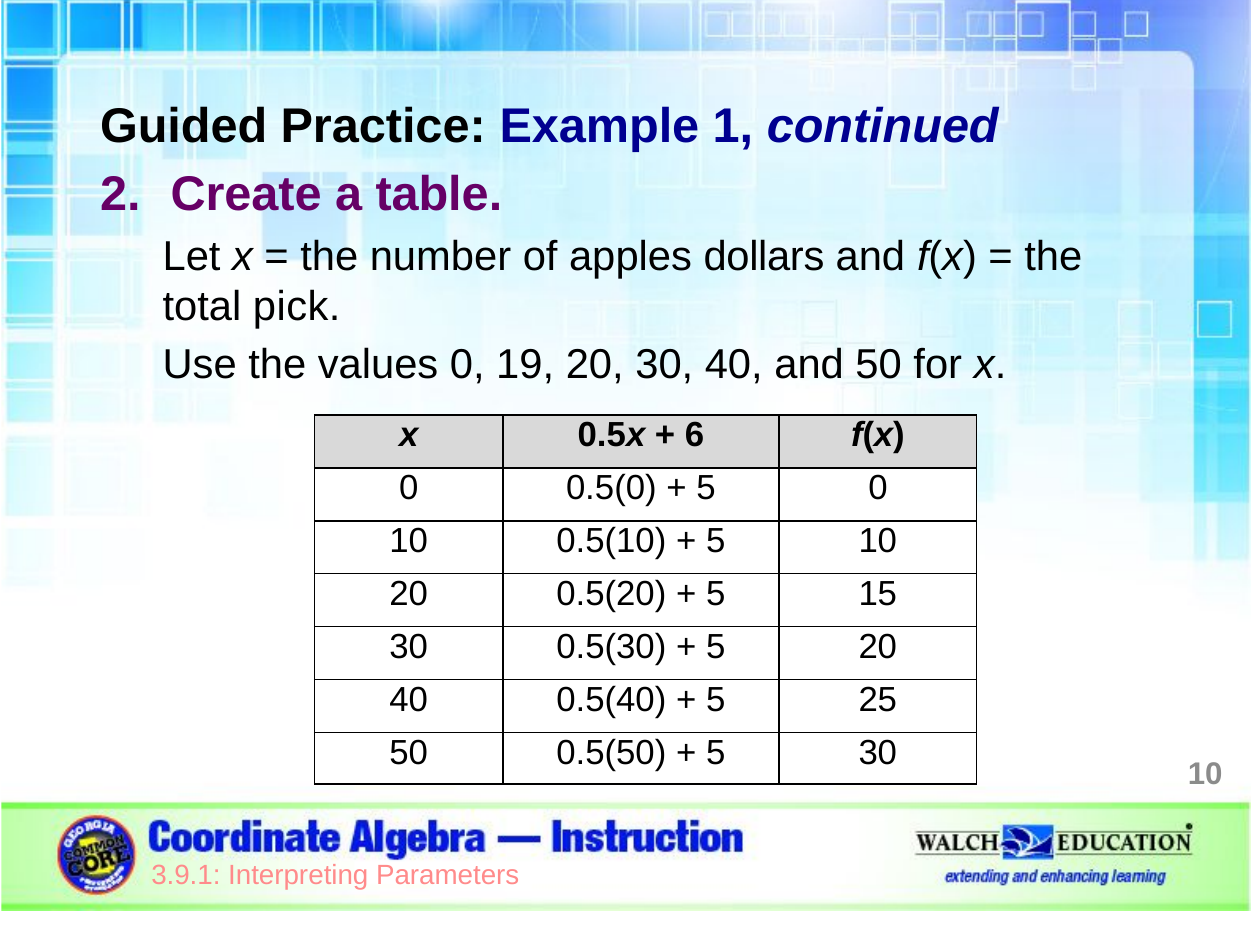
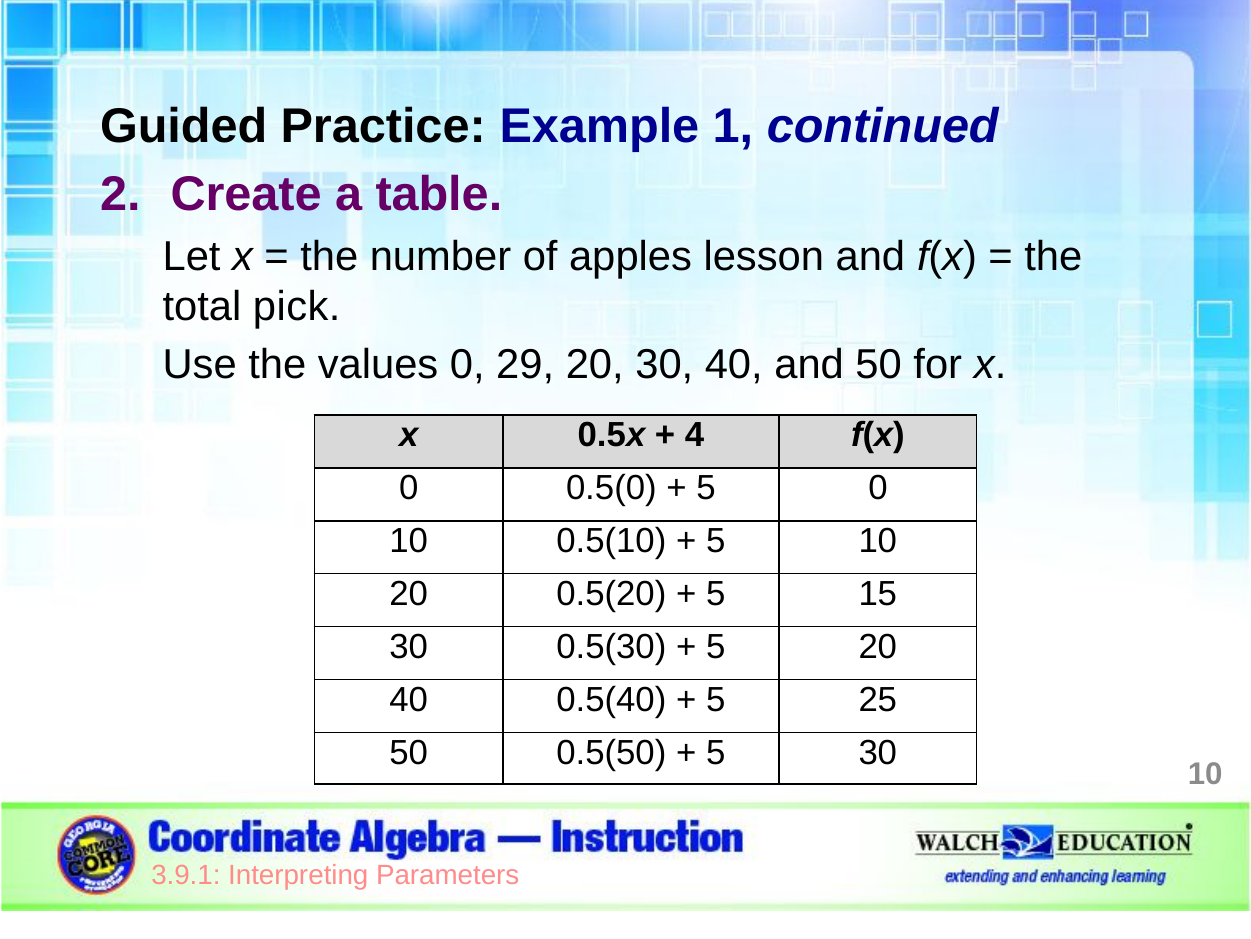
dollars: dollars -> lesson (764, 256)
19: 19 -> 29 (525, 365)
6: 6 -> 4 (694, 435)
